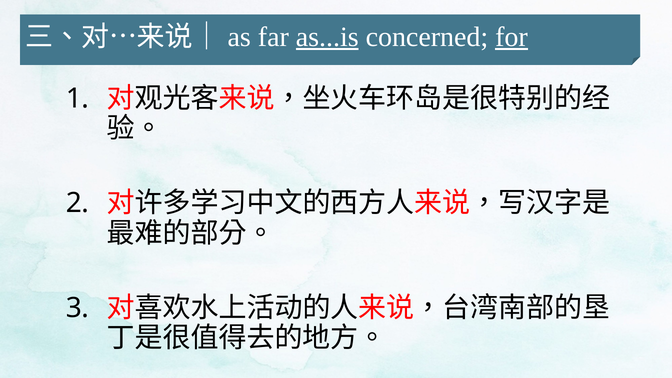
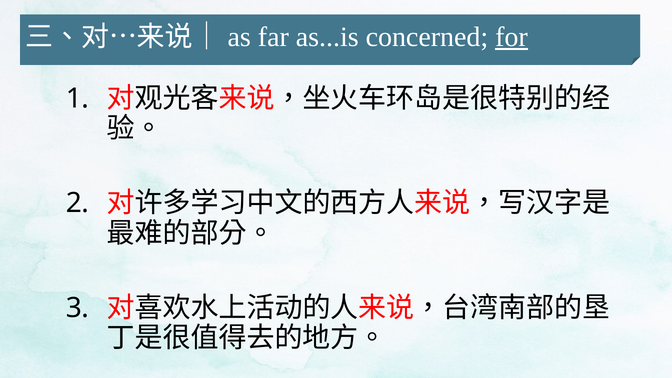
as...is underline: present -> none (327, 37)
